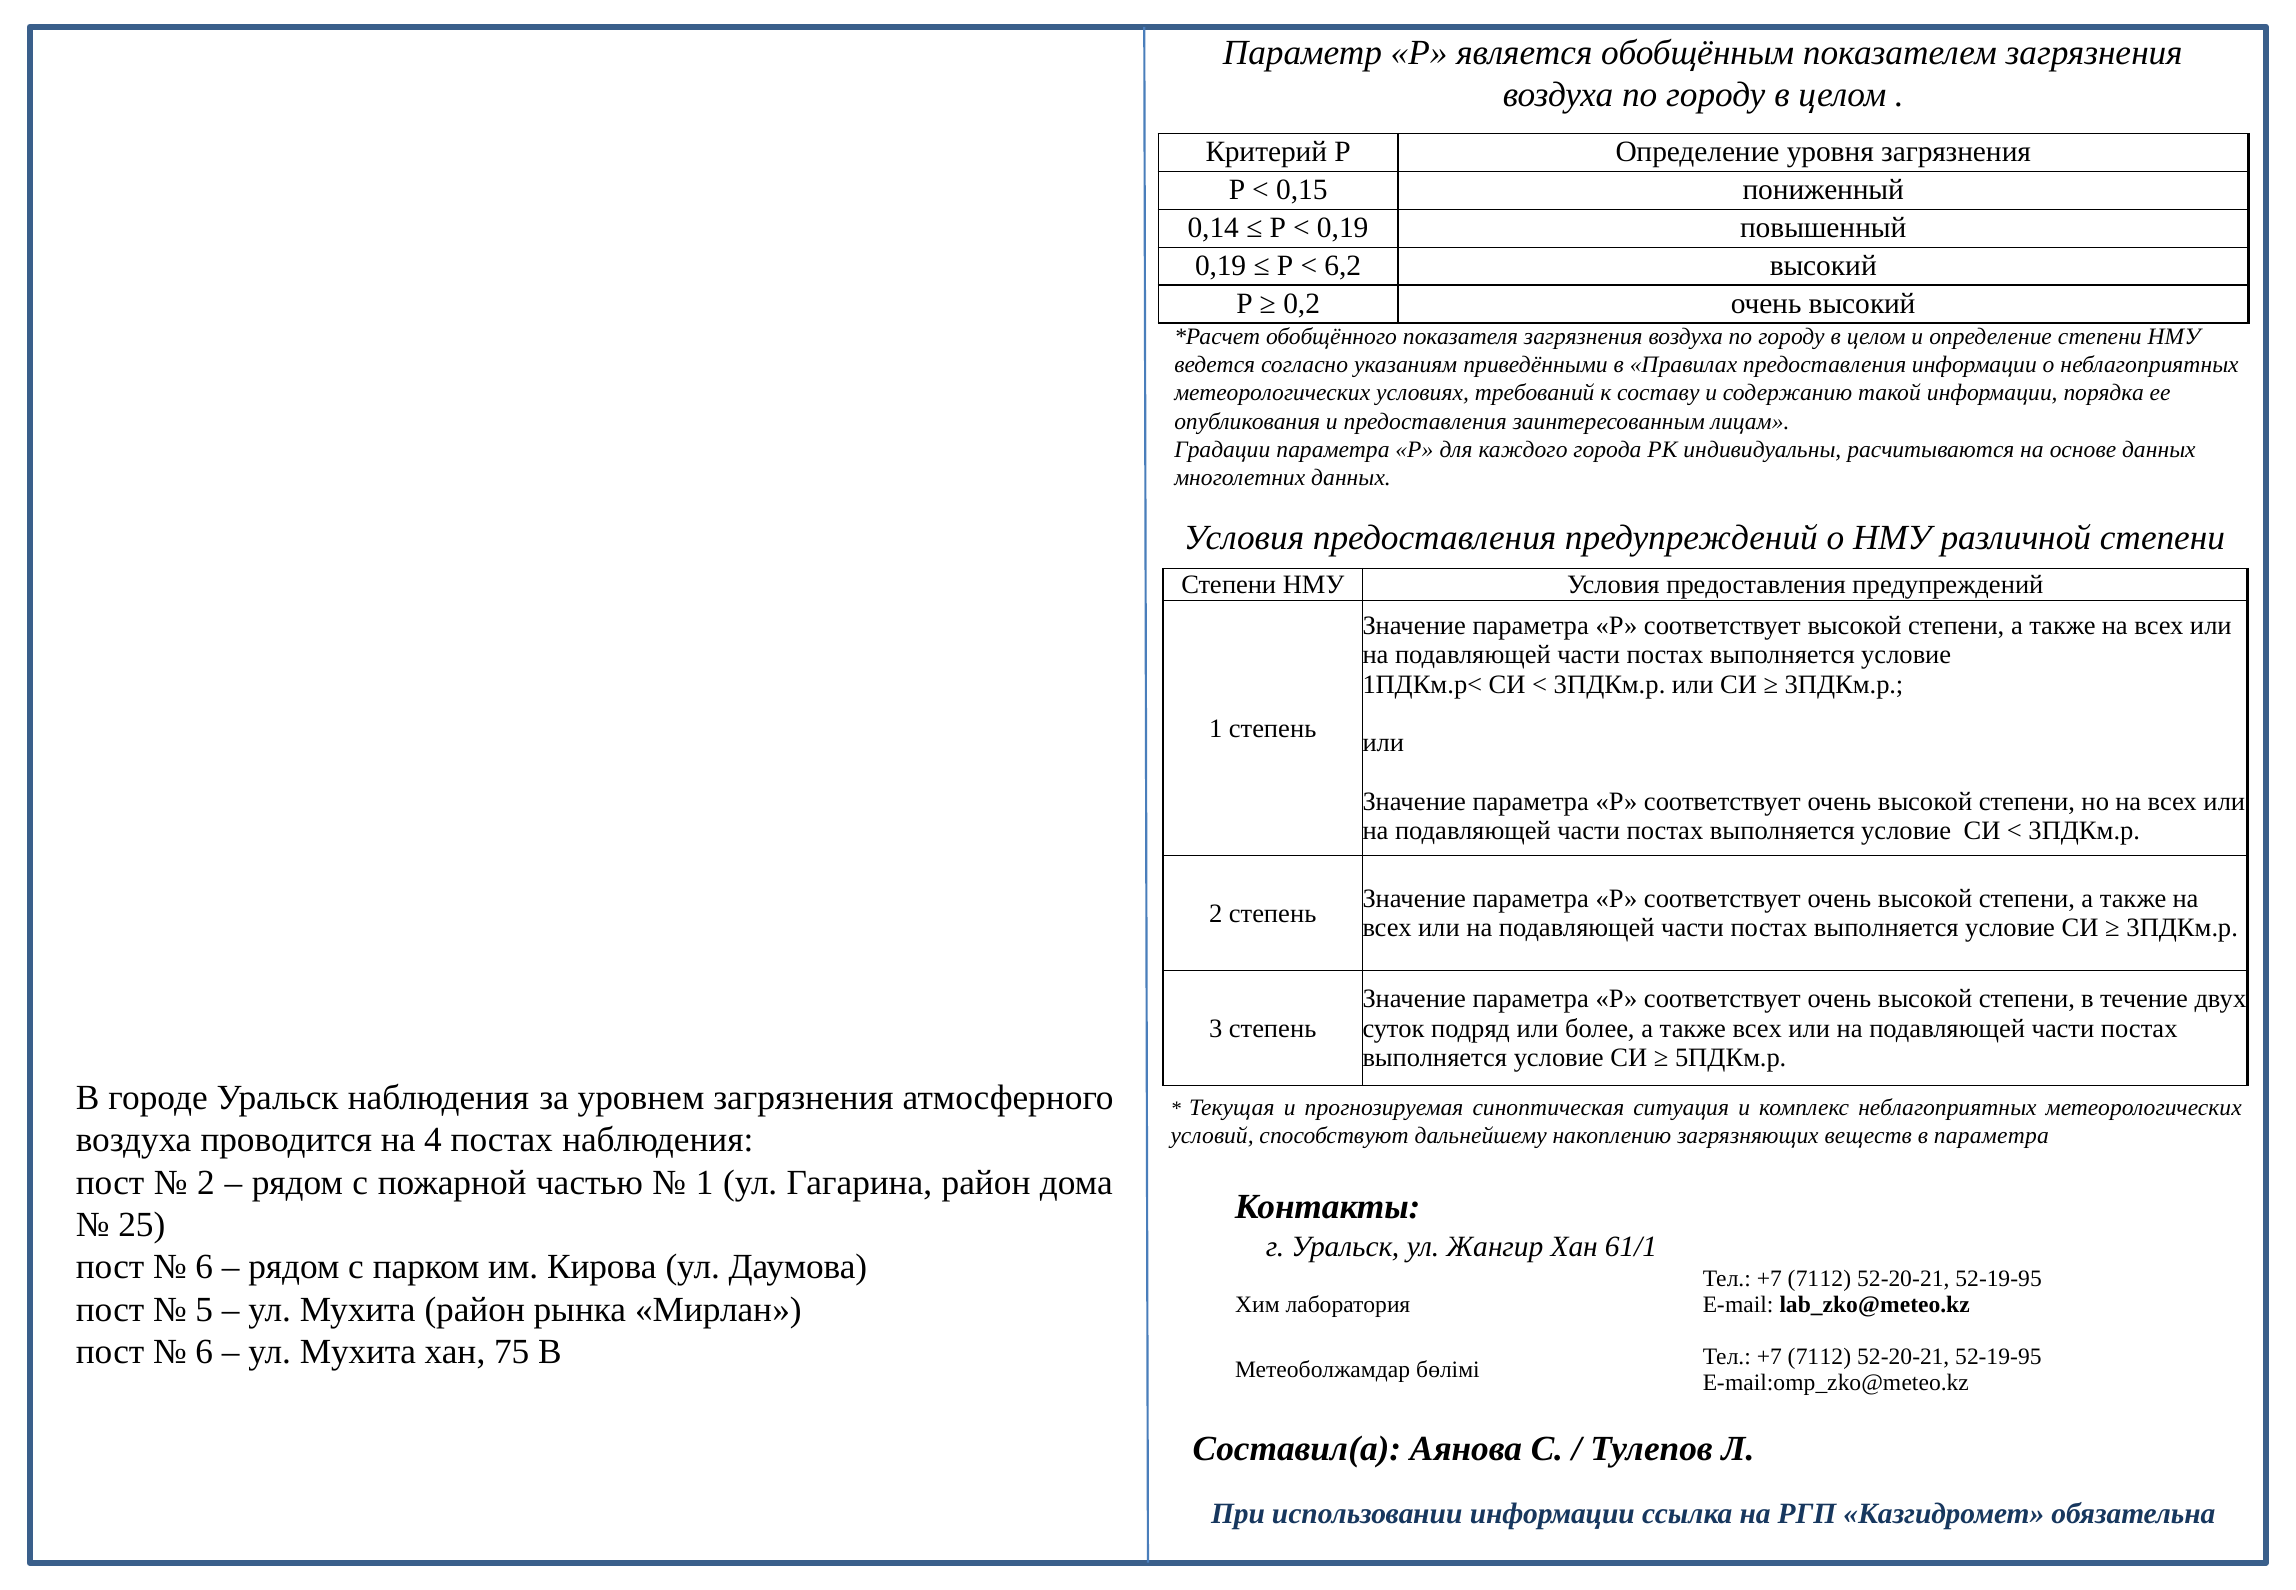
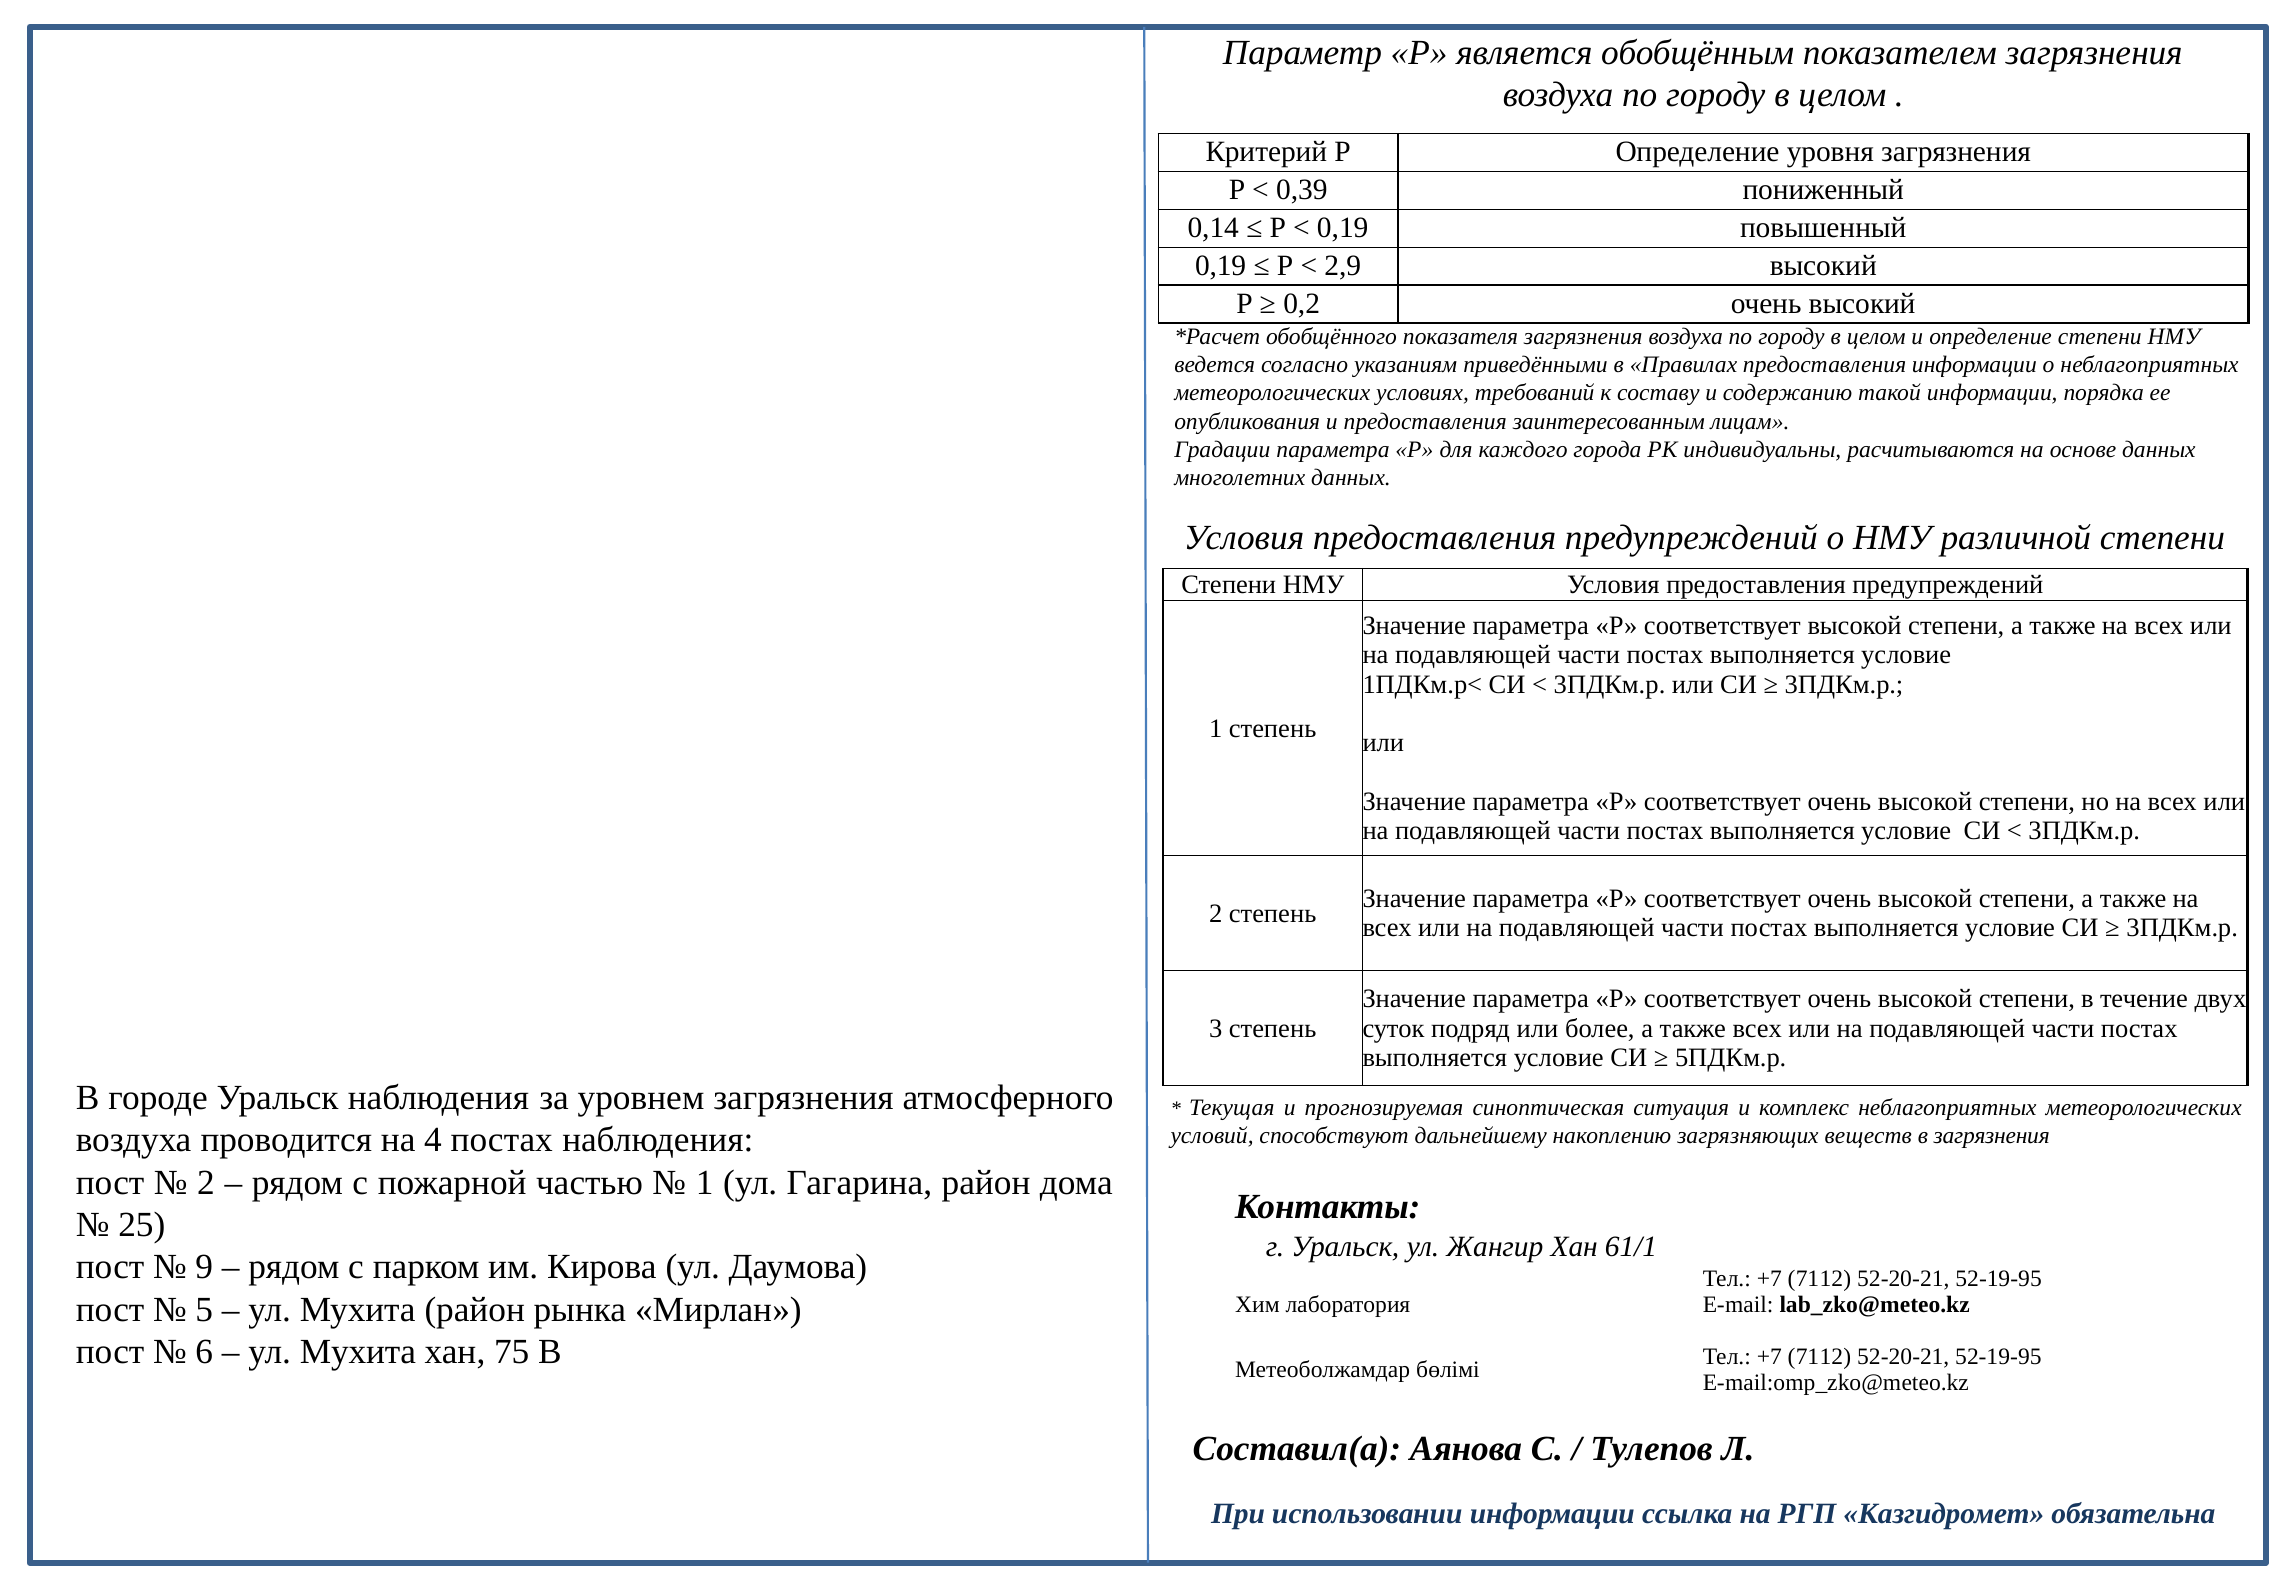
0,15: 0,15 -> 0,39 (1302, 190)
6,2: 6,2 -> 2,9 (1343, 266)
в параметра: параметра -> загрязнения (1992, 1135)
6: 6 -> 9 (204, 1267)
